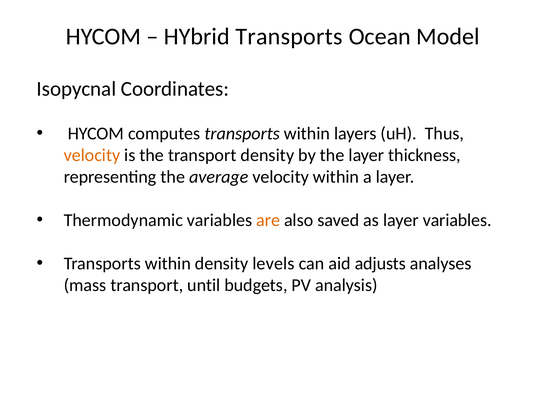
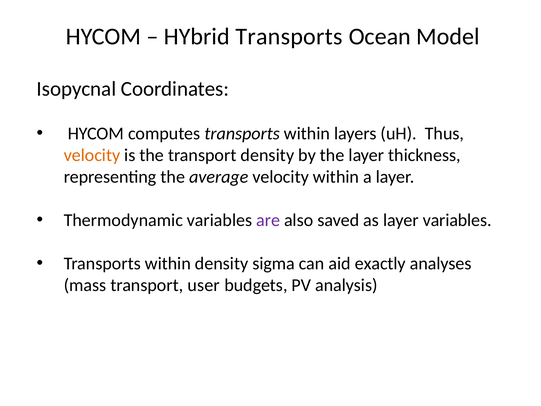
are colour: orange -> purple (268, 220)
levels: levels -> sigma (274, 263)
adjusts: adjusts -> exactly (380, 263)
until: until -> user (204, 285)
